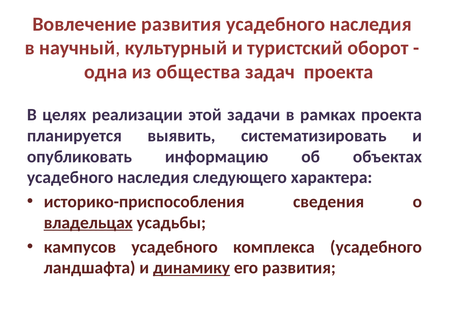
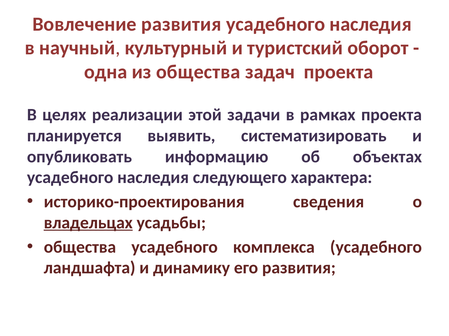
историко-приспособления: историко-приспособления -> историко-проектирования (144, 202)
кампусов: кампусов -> общества (80, 248)
динамику underline: present -> none (192, 268)
